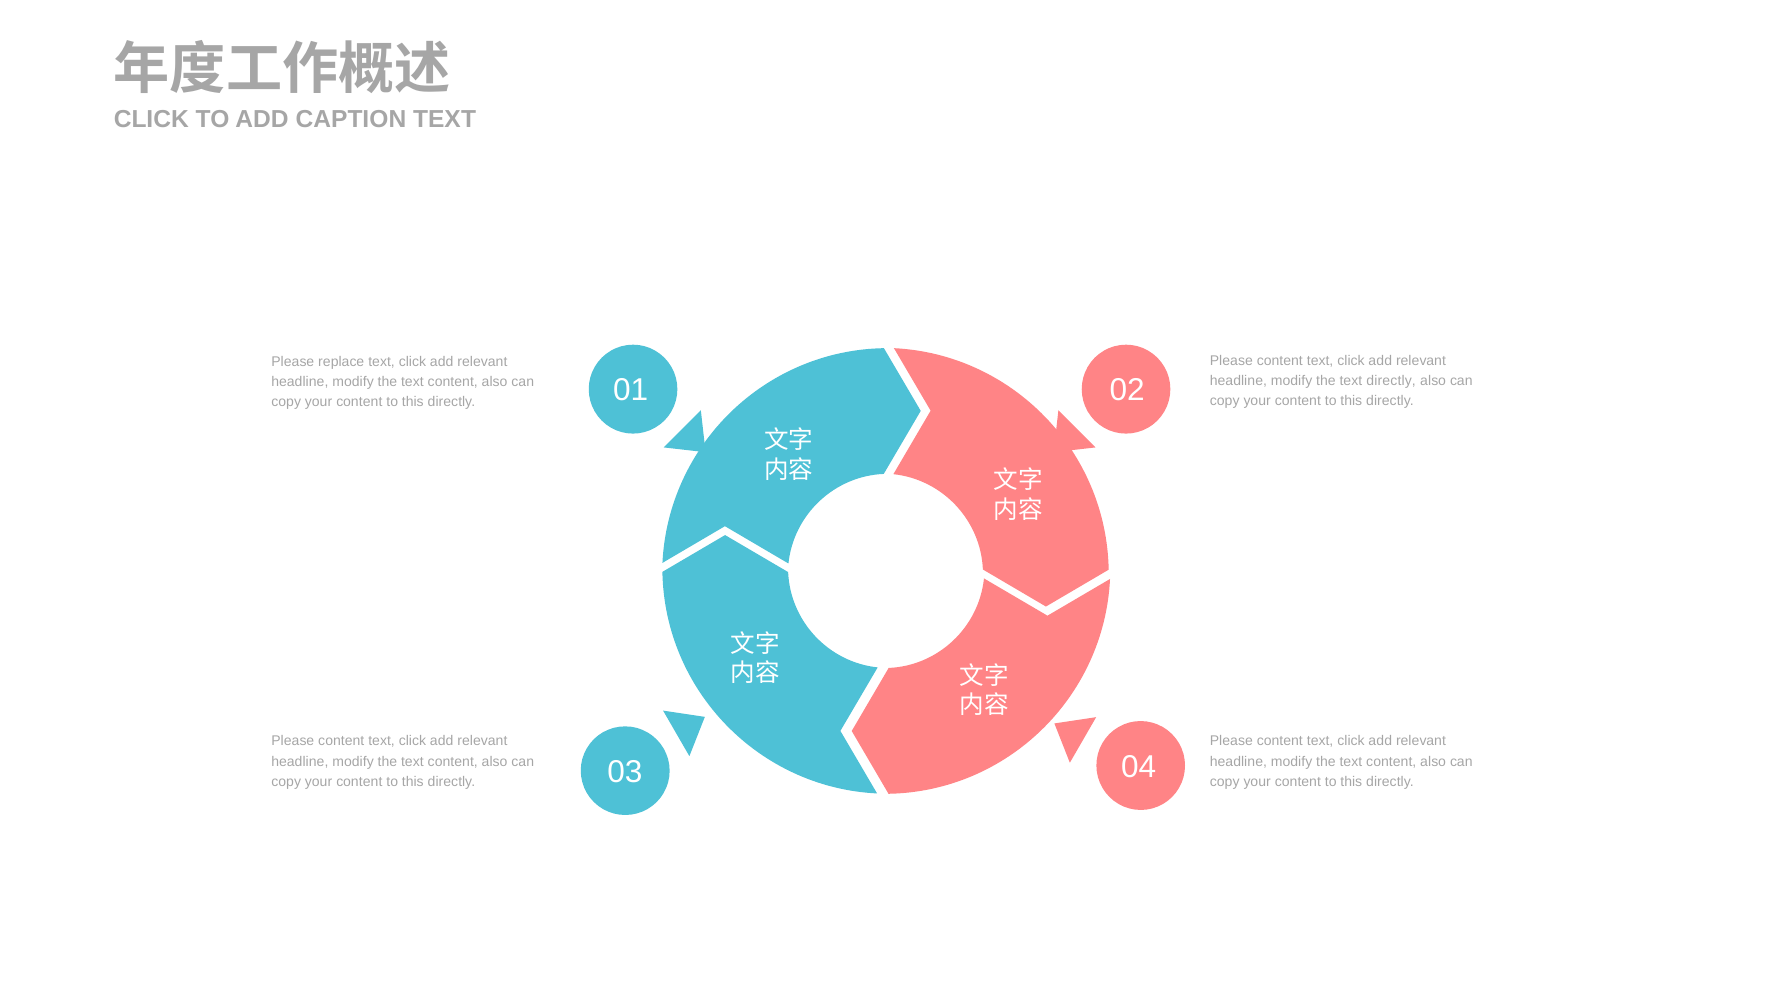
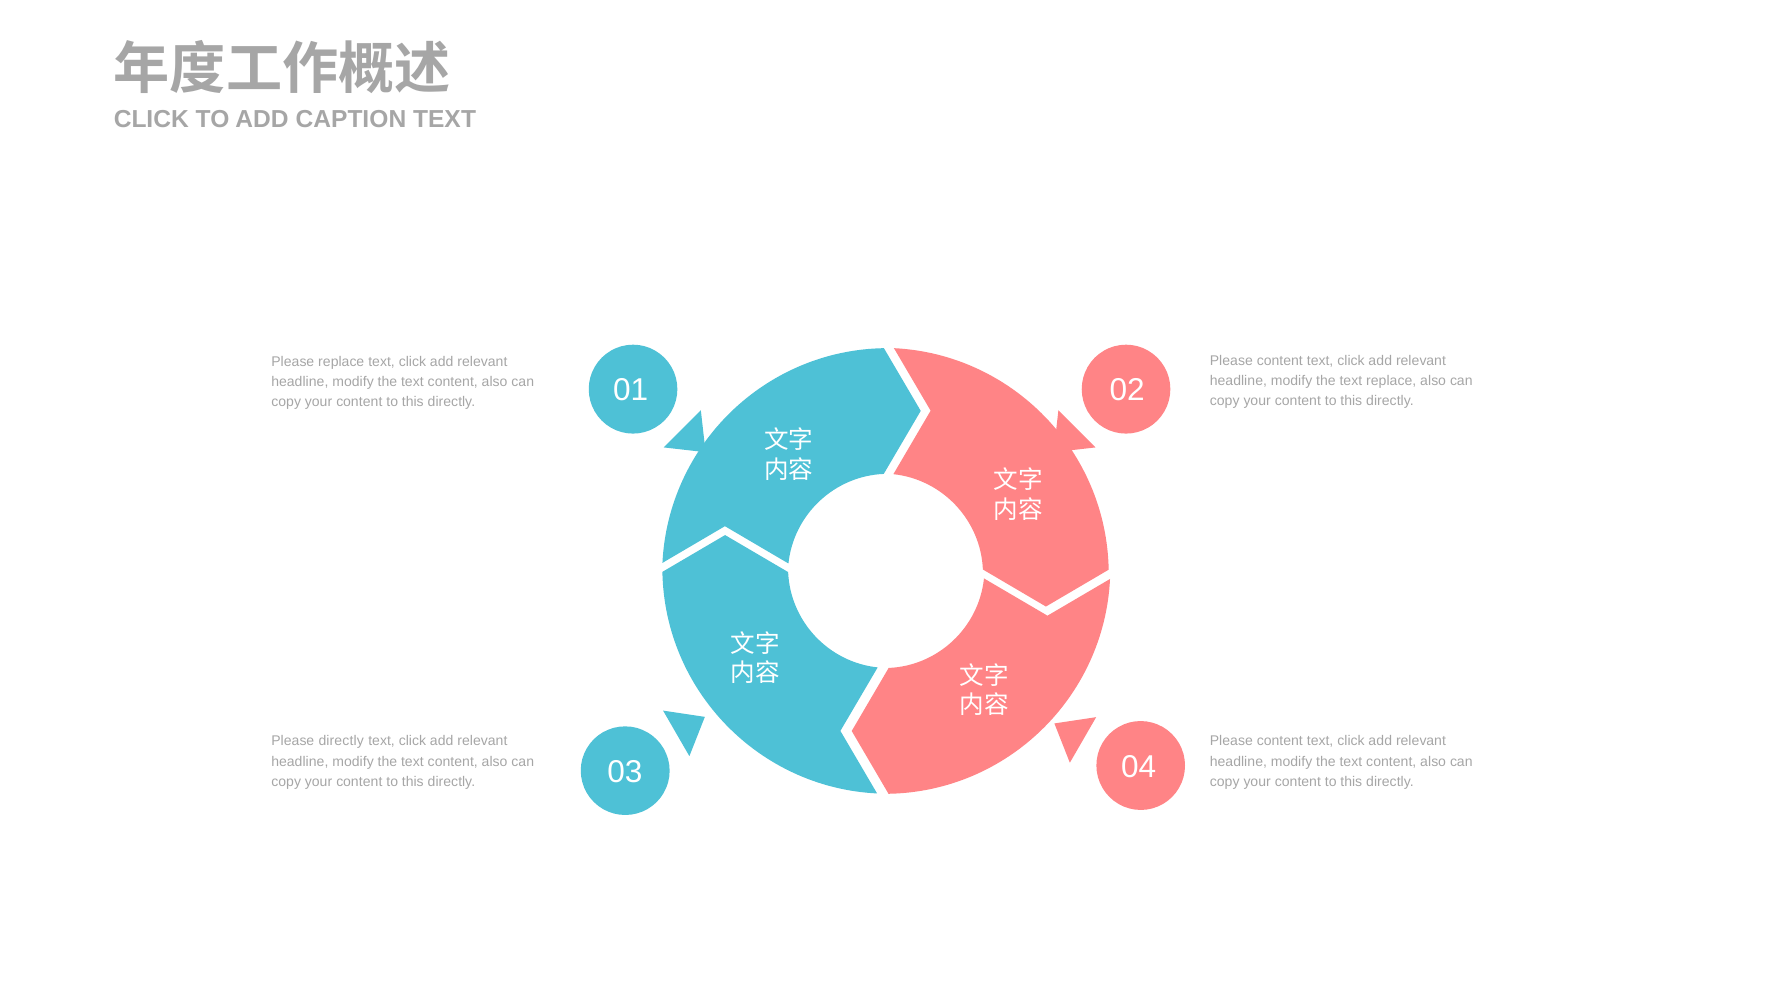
text directly: directly -> replace (1391, 381)
content: content -> directly (341, 741)
